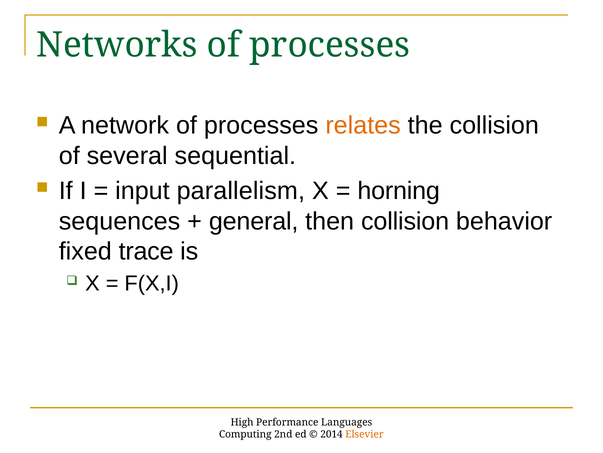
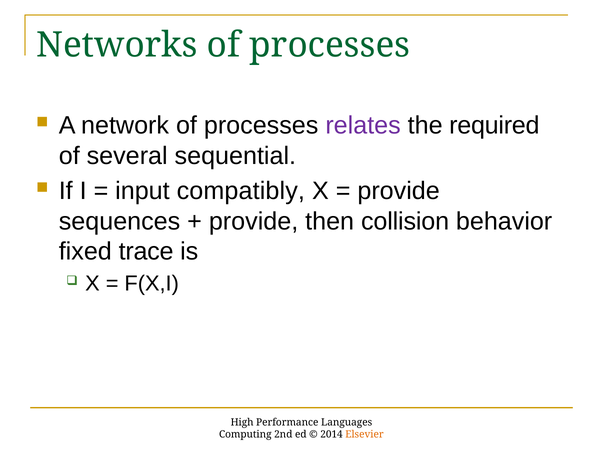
relates colour: orange -> purple (363, 125)
the collision: collision -> required (494, 125)
parallelism: parallelism -> compatibly (241, 191)
horning: horning -> provide (399, 191)
general: general -> provide (254, 221)
